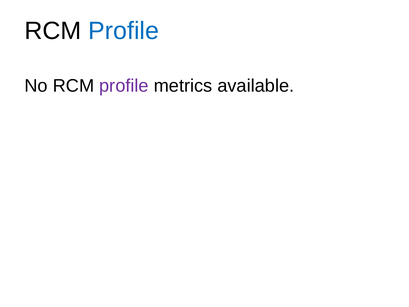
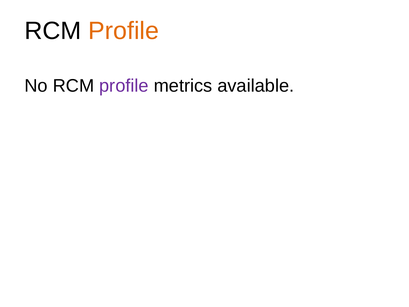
Profile colour: blue -> orange (124, 31)
